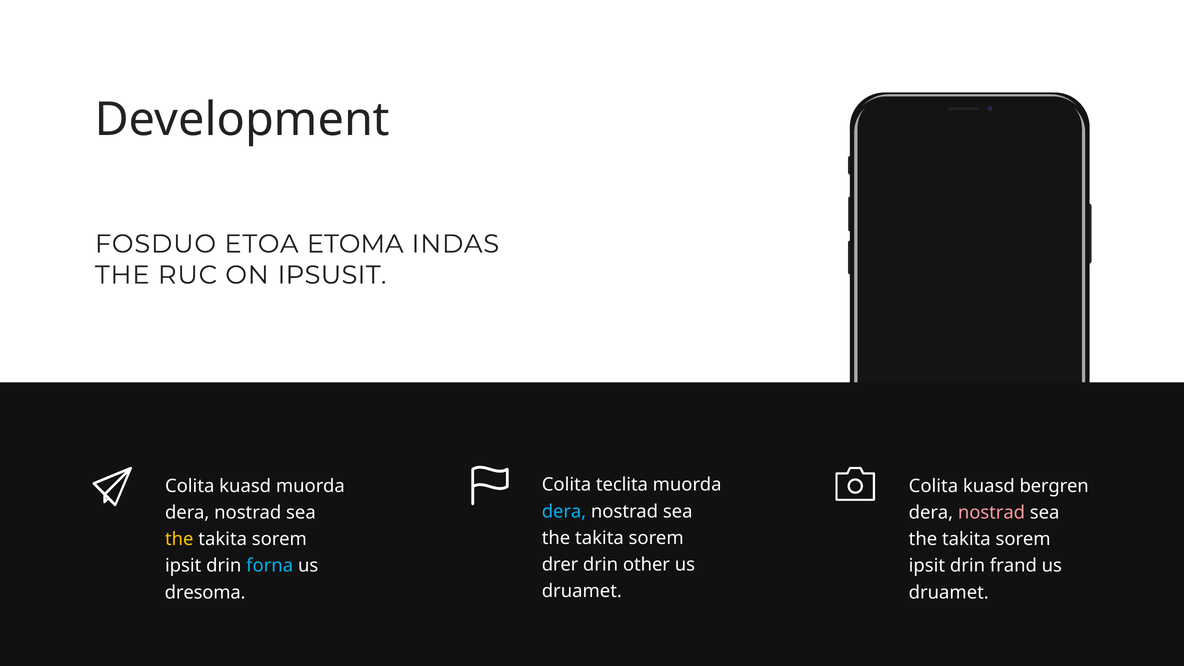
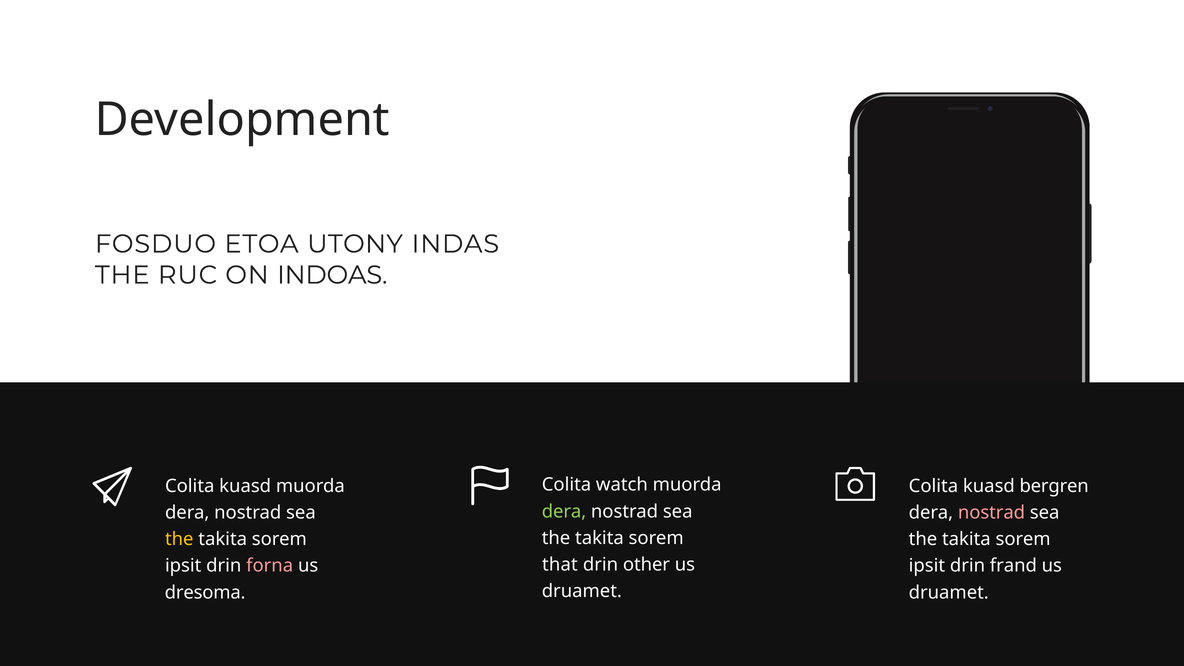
ETOMA: ETOMA -> UTONY (355, 244)
IPSUSIT: IPSUSIT -> INDOAS (332, 275)
teclita: teclita -> watch (622, 485)
dera colour: light blue -> light green (564, 511)
drer: drer -> that (560, 565)
forna colour: light blue -> pink (270, 566)
